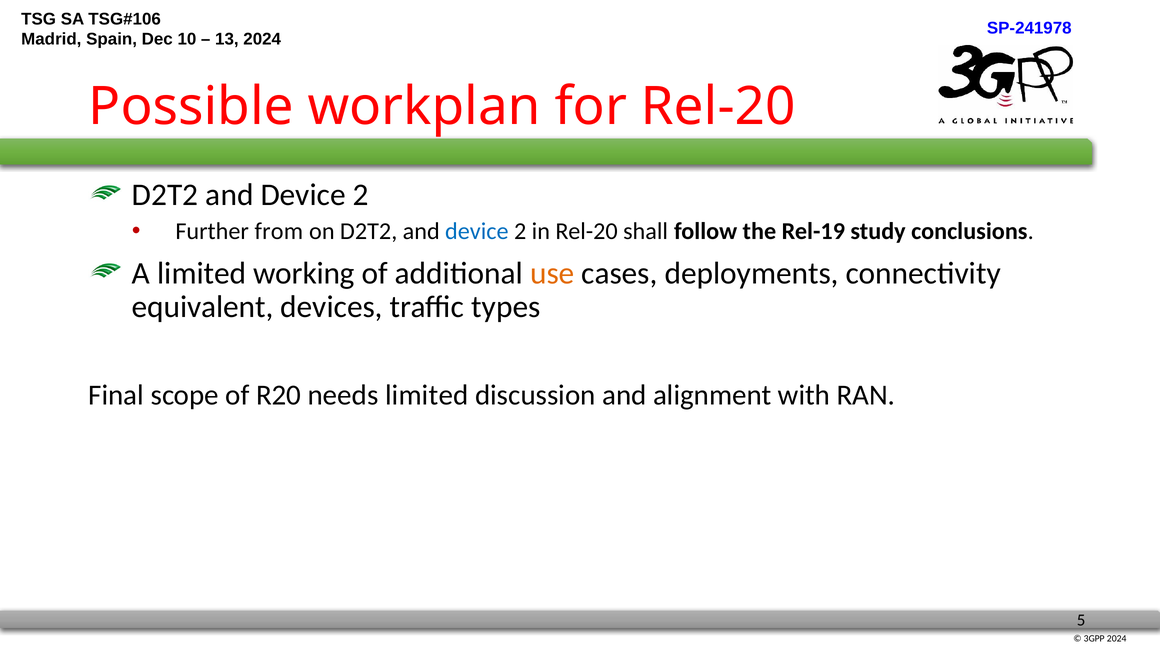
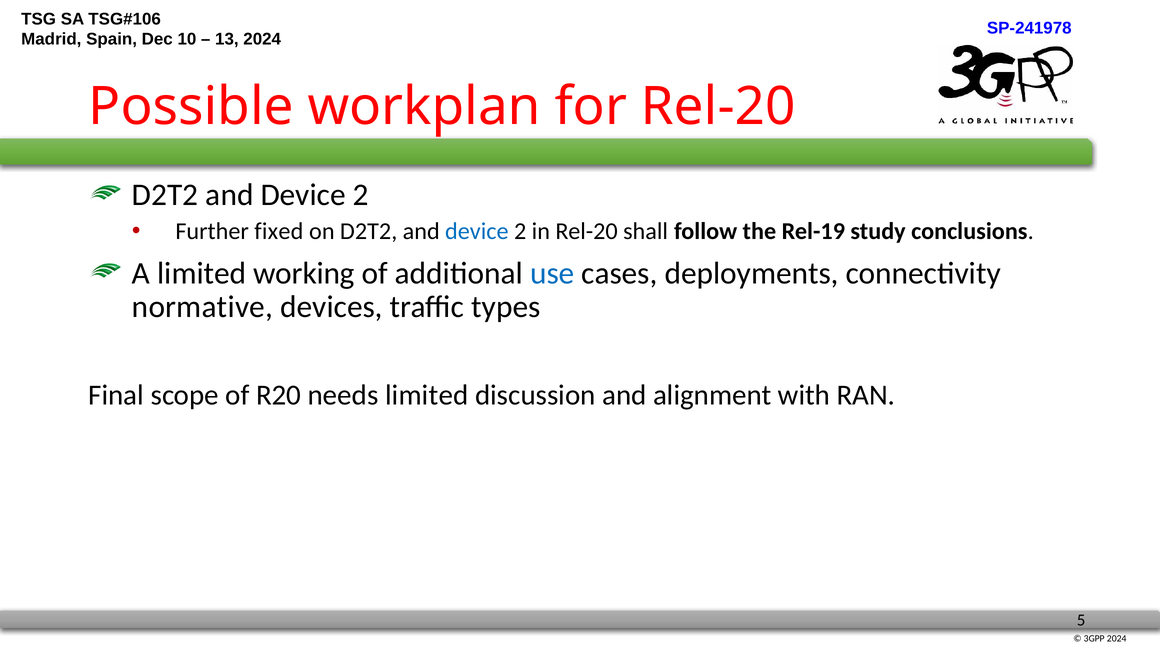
from: from -> fixed (279, 231)
use colour: orange -> blue (552, 273)
equivalent: equivalent -> normative (202, 307)
